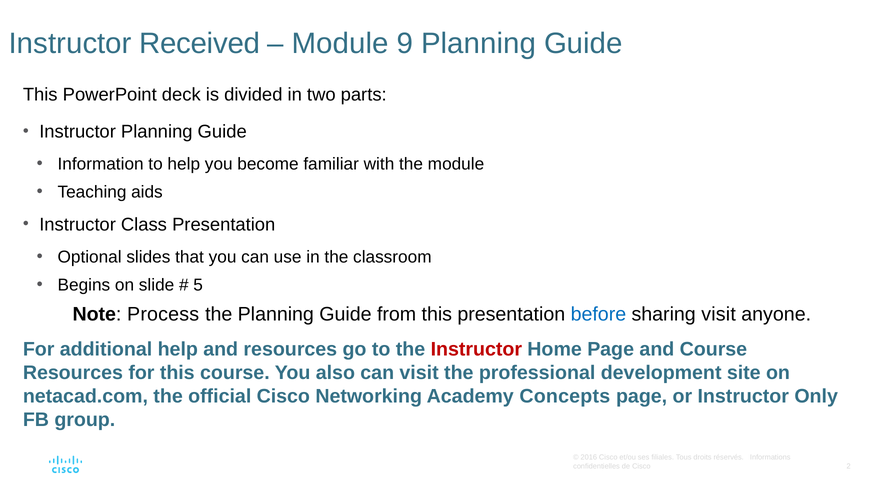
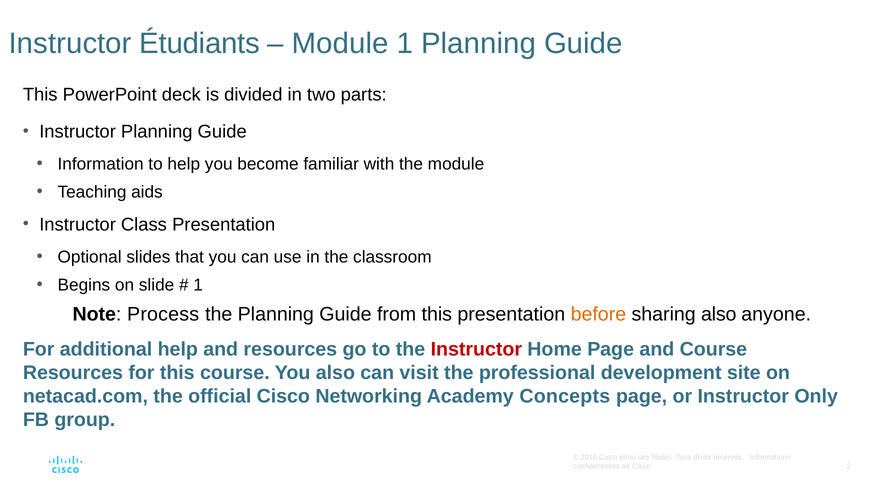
Received: Received -> Étudiants (200, 44)
Module 9: 9 -> 1 (405, 44)
5: 5 -> 1 (198, 285)
before colour: blue -> orange (598, 315)
sharing visit: visit -> also (719, 315)
